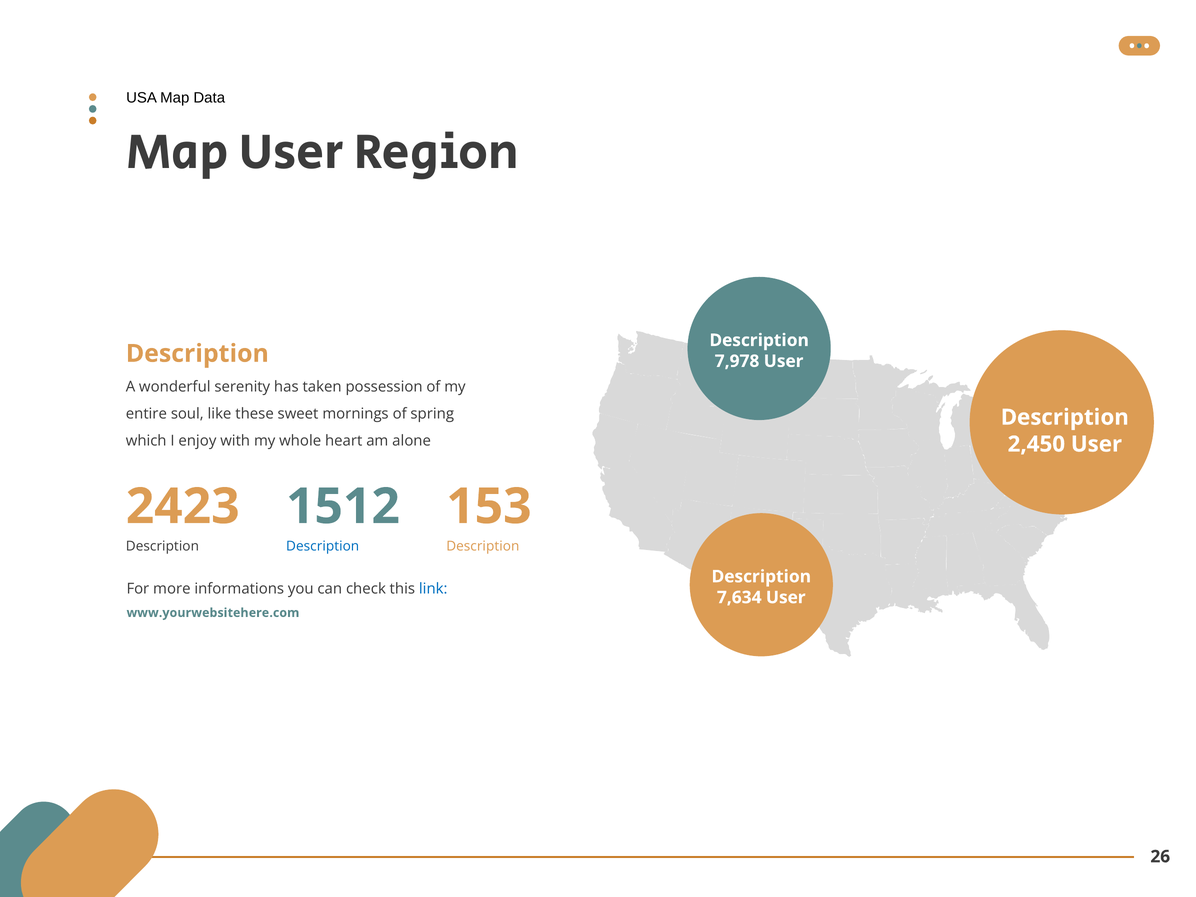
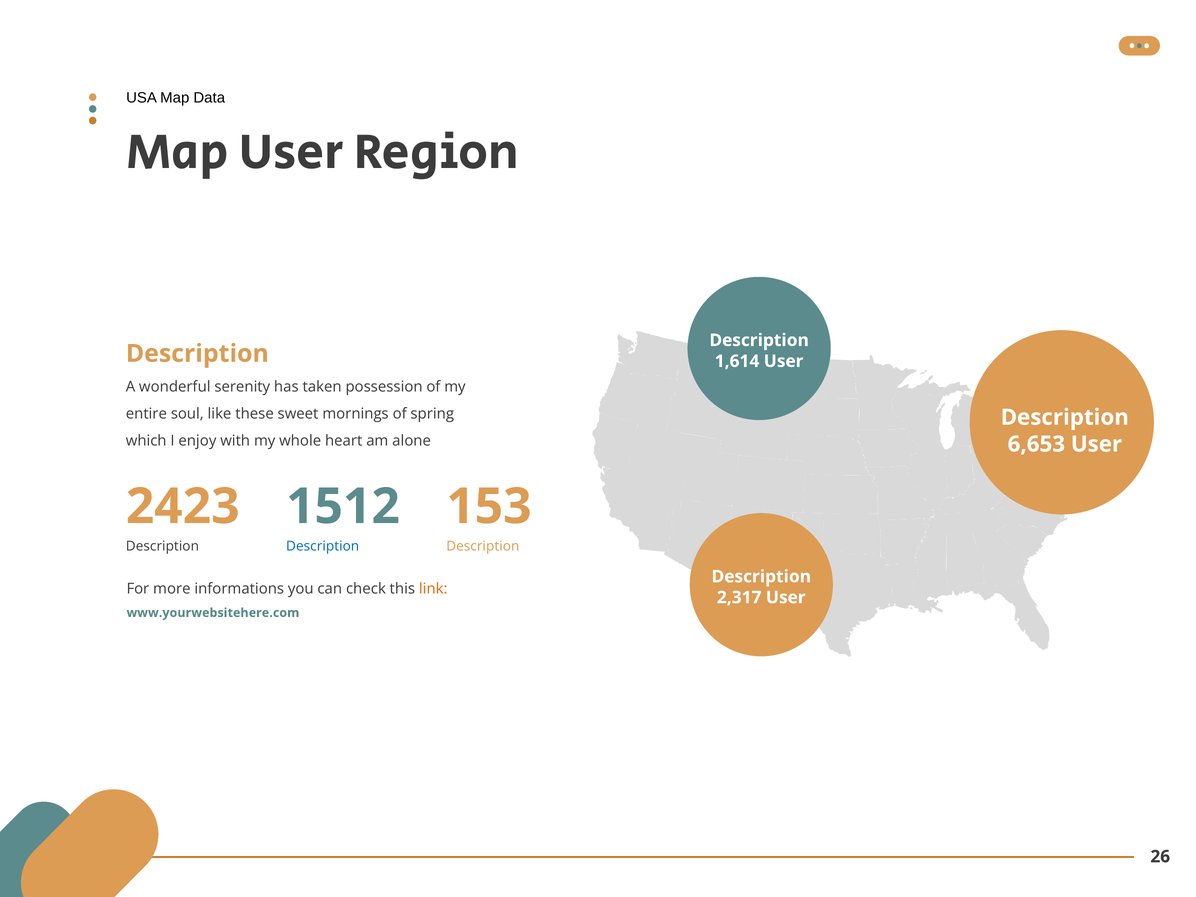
7,978: 7,978 -> 1,614 (737, 361)
2,450: 2,450 -> 6,653 (1036, 444)
link colour: blue -> orange (433, 589)
7,634: 7,634 -> 2,317 (739, 597)
